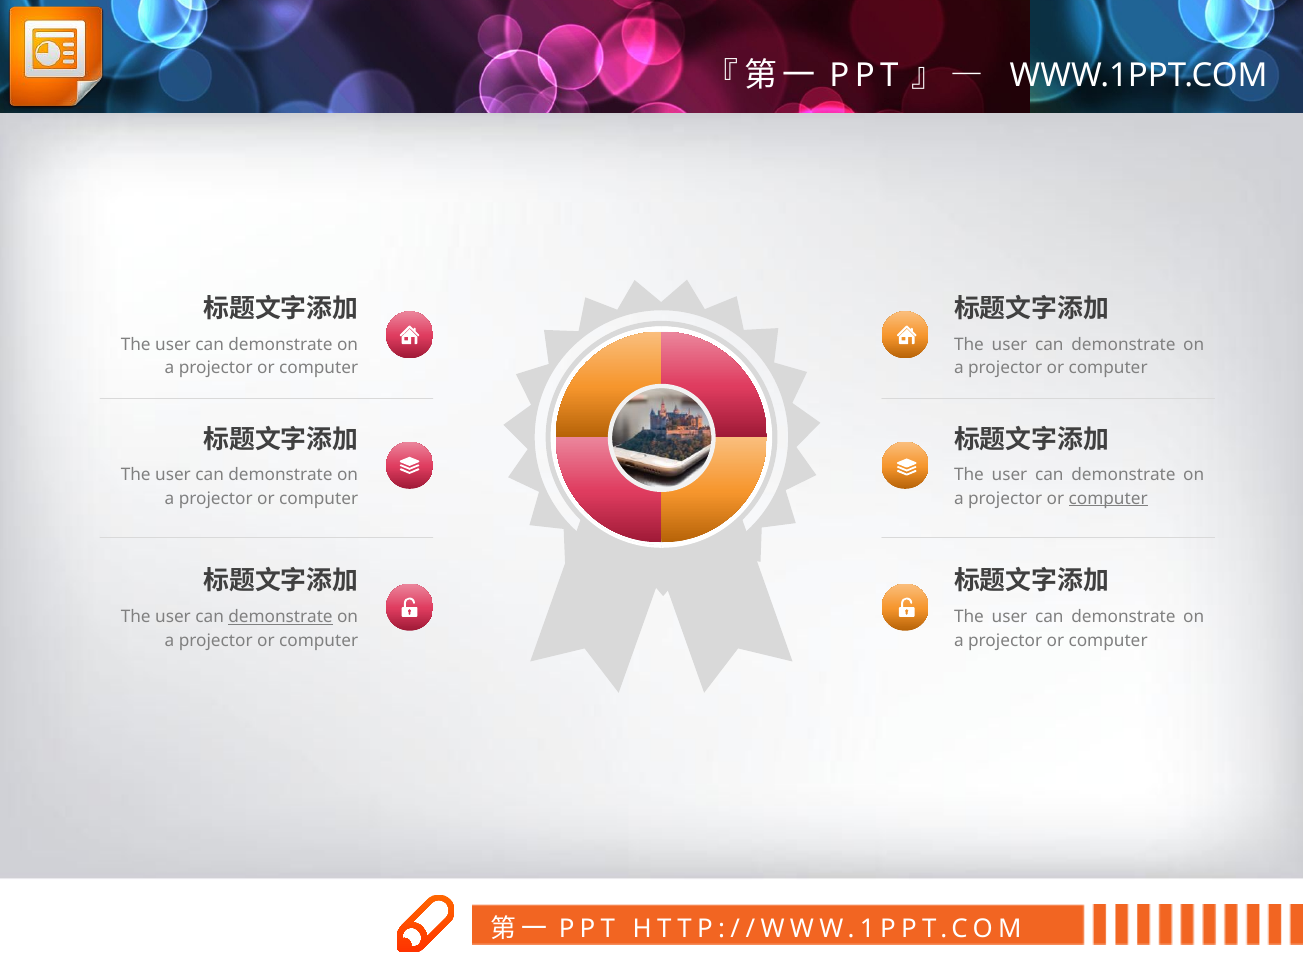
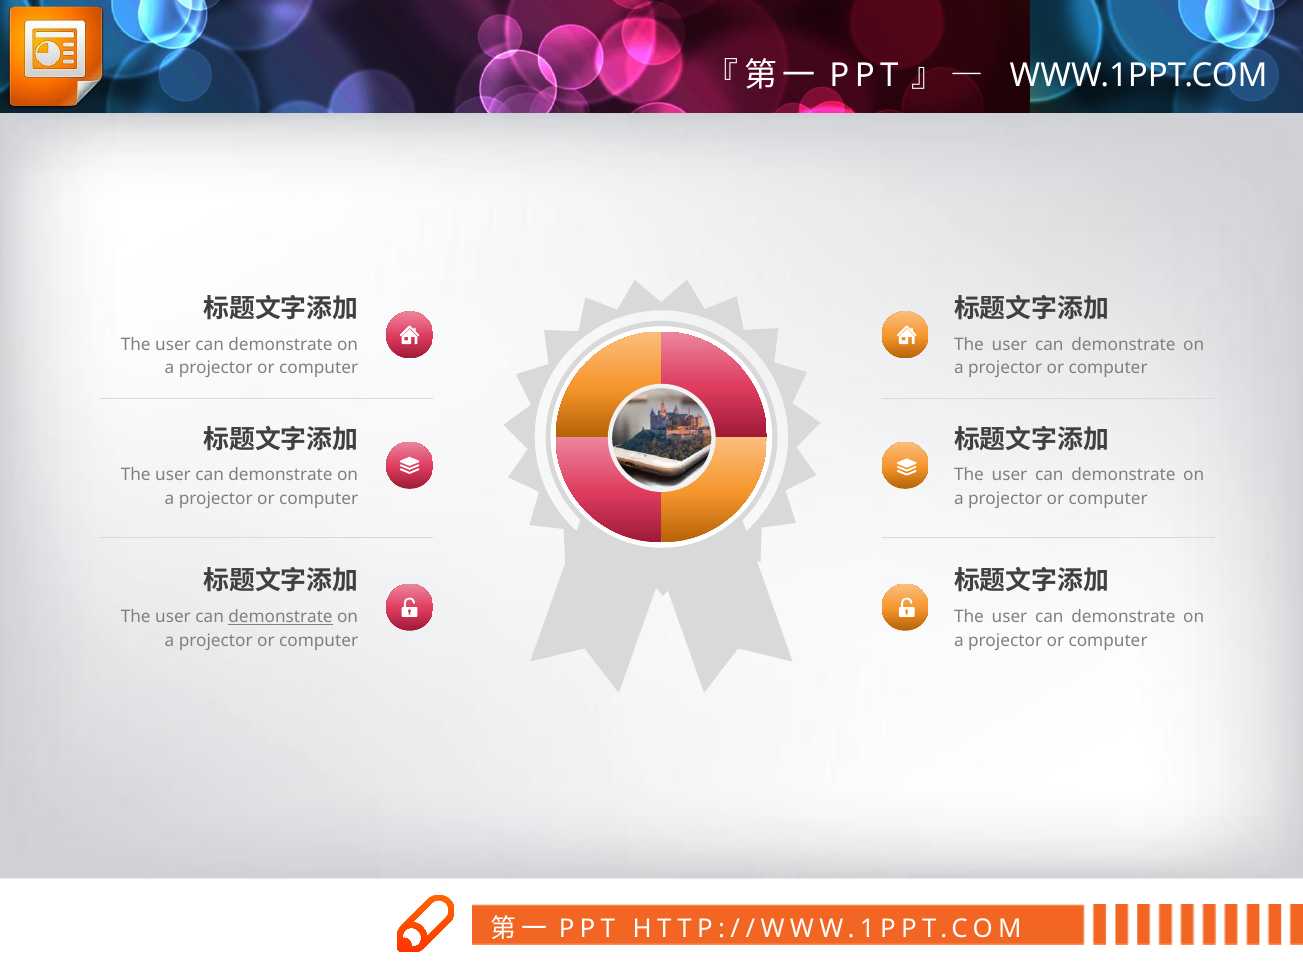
computer underline: present -> none (1108, 498)
